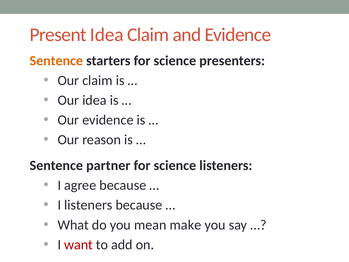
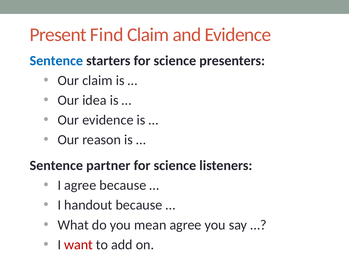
Present Idea: Idea -> Find (107, 35)
Sentence colour: orange -> blue (56, 61)
I listeners: listeners -> handout (88, 205)
mean make: make -> agree (186, 225)
